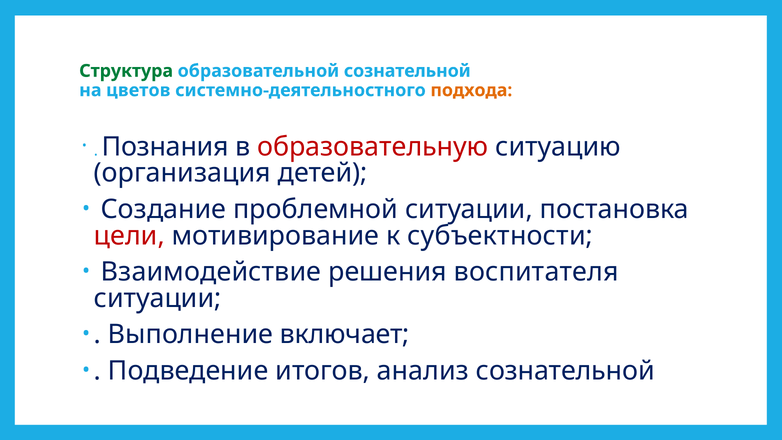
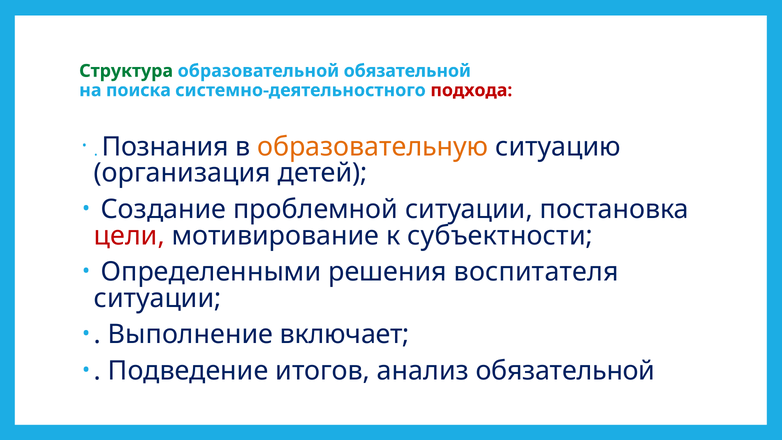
образовательной сознательной: сознательной -> обязательной (407, 71)
цветов: цветов -> поиска (138, 90)
подхода colour: orange -> red (471, 90)
образовательную colour: red -> orange (373, 147)
Взаимодействие: Взаимодействие -> Определенными (211, 272)
анализ сознательной: сознательной -> обязательной (565, 371)
